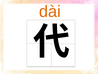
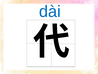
dài colour: orange -> blue (50, 11)
